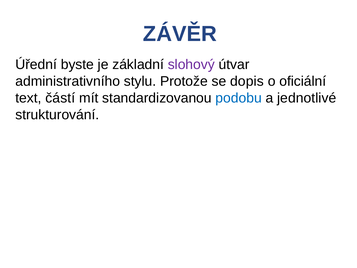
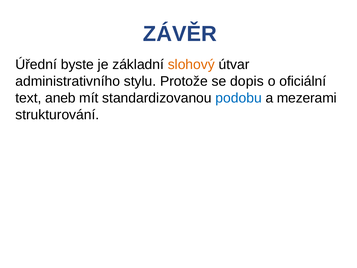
slohový colour: purple -> orange (191, 65)
částí: částí -> aneb (60, 98)
jednotlivé: jednotlivé -> mezerami (307, 98)
